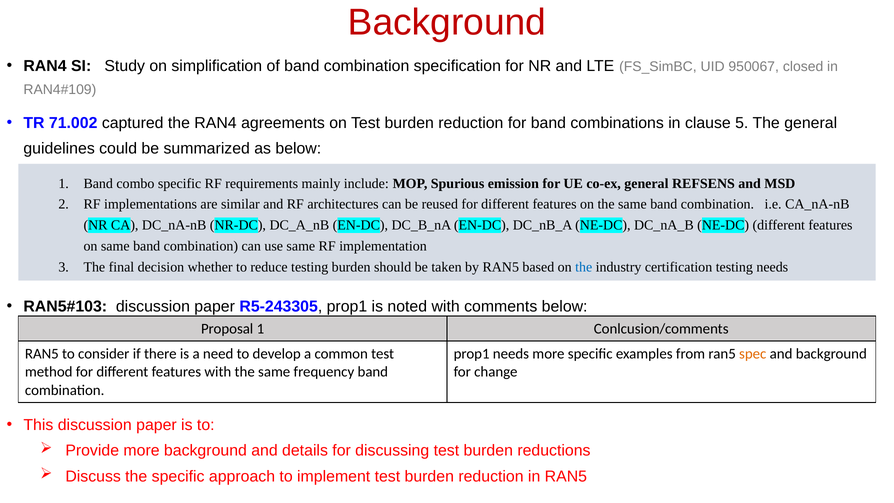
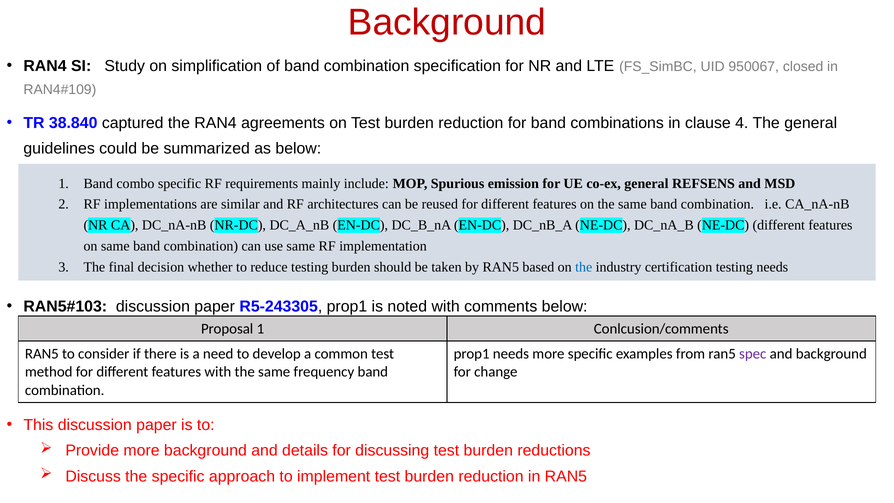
71.002: 71.002 -> 38.840 (73, 123)
5: 5 -> 4 (742, 123)
spec colour: orange -> purple (753, 354)
